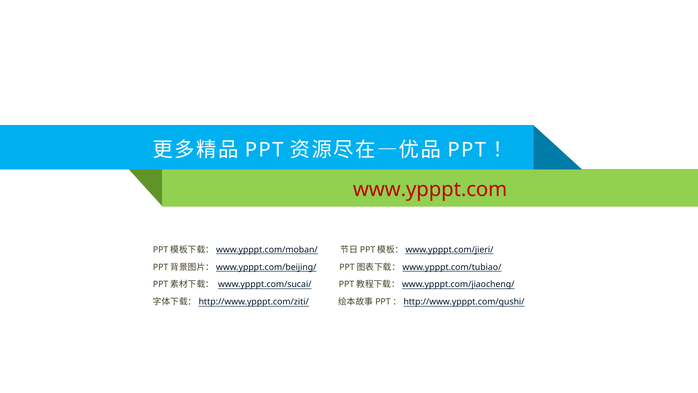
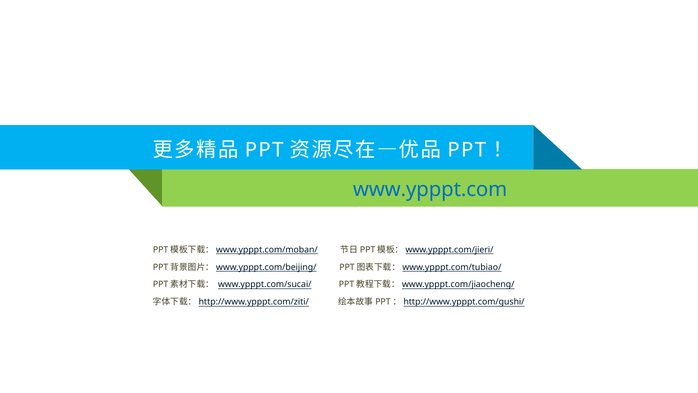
www.ypppt.com colour: red -> blue (430, 189)
